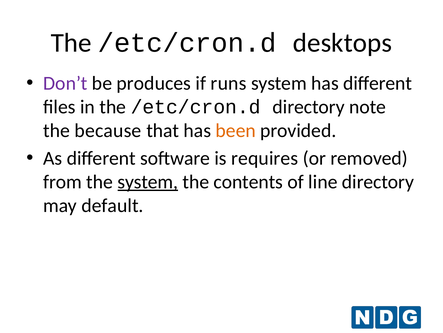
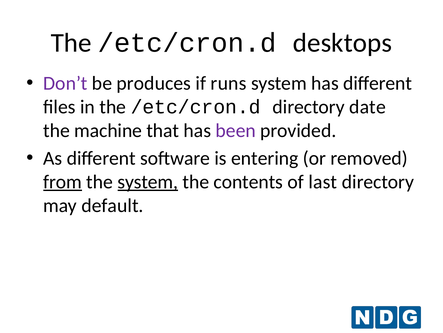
note: note -> date (368, 107)
because: because -> machine (108, 130)
been colour: orange -> purple (236, 130)
requires: requires -> entering (265, 158)
from underline: none -> present (63, 181)
line: line -> last (323, 181)
